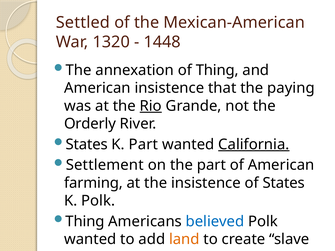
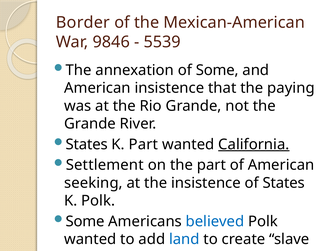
Settled: Settled -> Border (83, 23)
1320: 1320 -> 9846 (111, 42)
1448: 1448 -> 5539 (162, 42)
of Thing: Thing -> Some (217, 70)
Rio underline: present -> none (151, 106)
Orderly: Orderly -> Grande (90, 124)
farming: farming -> seeking (93, 183)
Thing: Thing -> Some (85, 222)
land colour: orange -> blue (184, 239)
